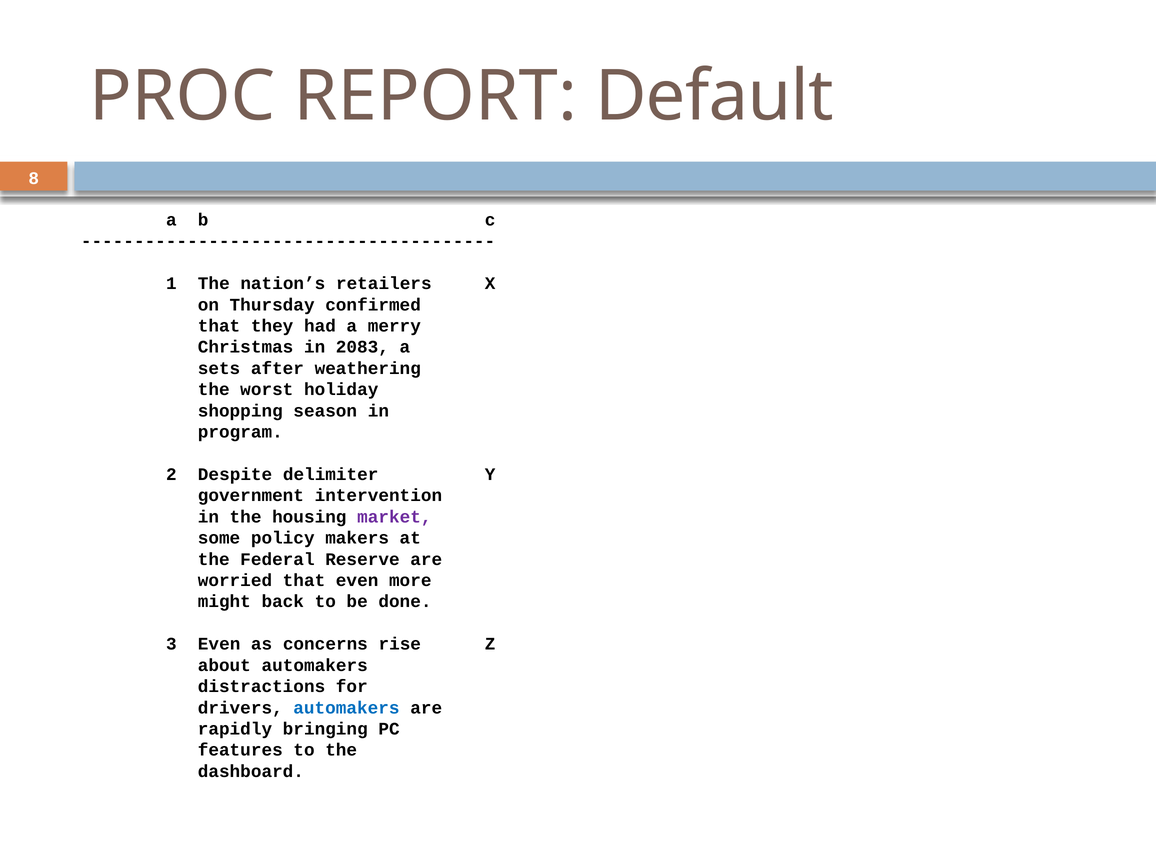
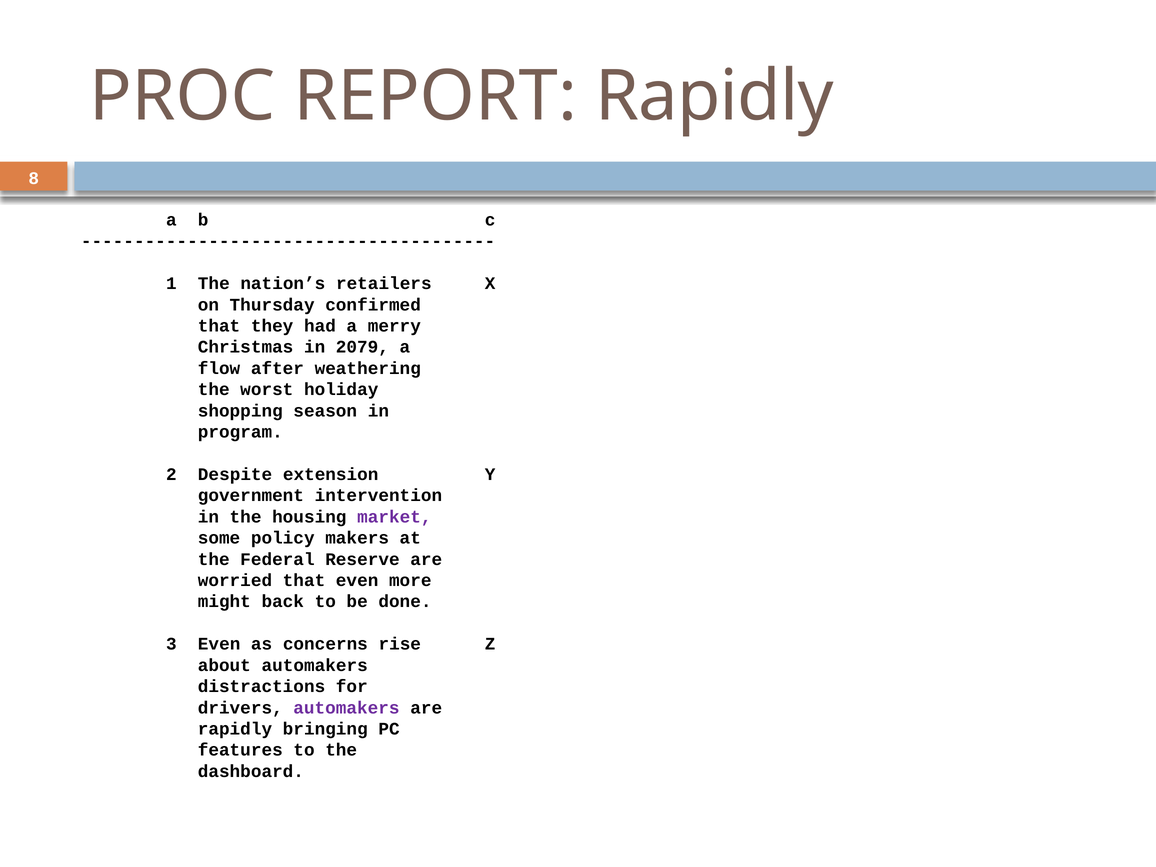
REPORT Default: Default -> Rapidly (714, 96)
2083: 2083 -> 2079 (362, 347)
sets: sets -> flow (219, 368)
delimiter: delimiter -> extension (331, 474)
automakers colour: blue -> purple (346, 708)
